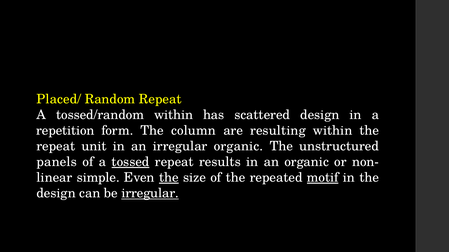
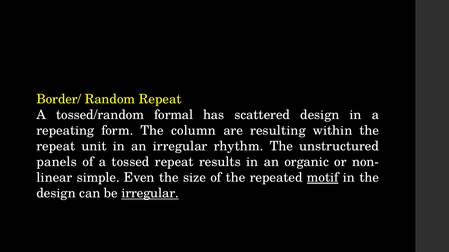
Placed/: Placed/ -> Border/ (59, 99)
tossed/random within: within -> formal (174, 115)
repetition: repetition -> repeating (65, 131)
irregular organic: organic -> rhythm (239, 147)
tossed underline: present -> none (131, 162)
the underline: present -> none (169, 178)
